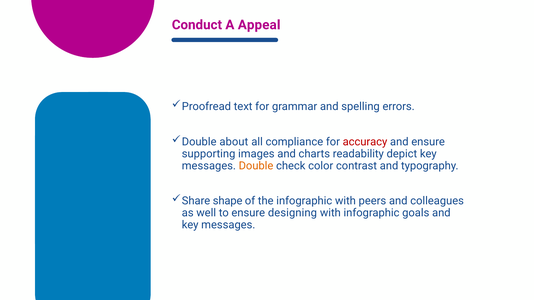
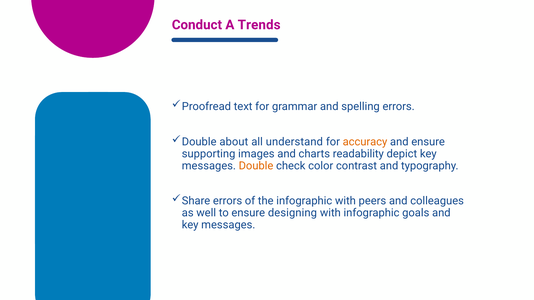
Appeal: Appeal -> Trends (259, 25)
compliance: compliance -> understand (294, 142)
accuracy colour: red -> orange (365, 142)
shape: shape -> errors (228, 201)
